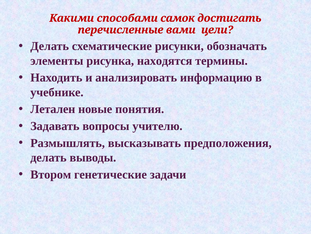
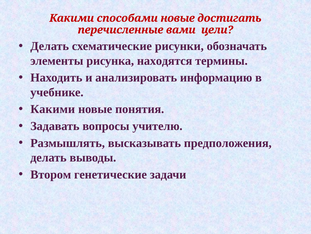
способами самок: самок -> новые (178, 18)
Летален: Летален -> Какими (53, 109)
